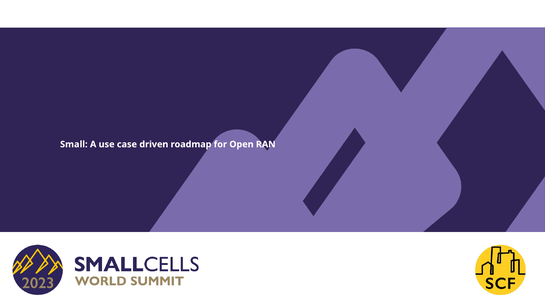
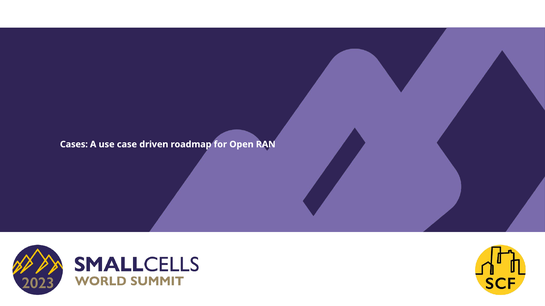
Small: Small -> Cases (74, 145)
